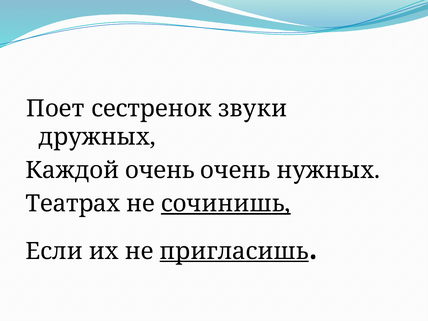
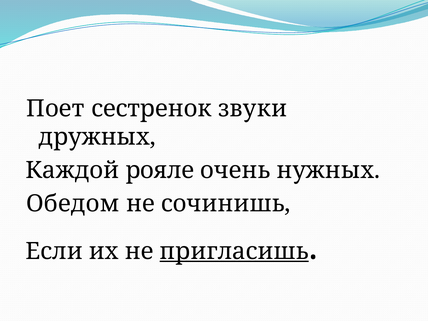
Каждой очень: очень -> рояле (160, 170)
Театрах: Театрах -> Обедом (73, 204)
сочинишь underline: present -> none (226, 204)
